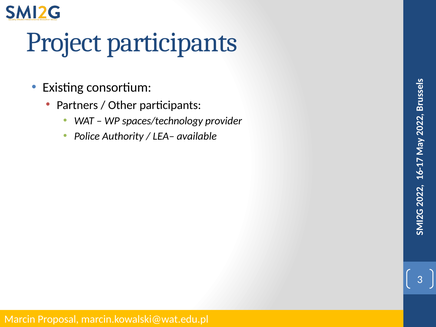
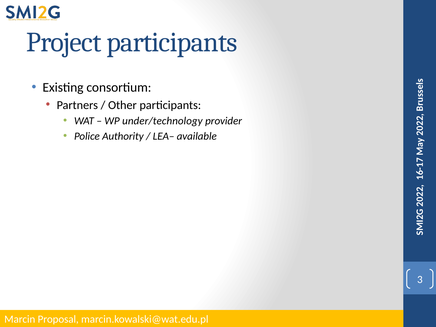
spaces/technology: spaces/technology -> under/technology (162, 121)
